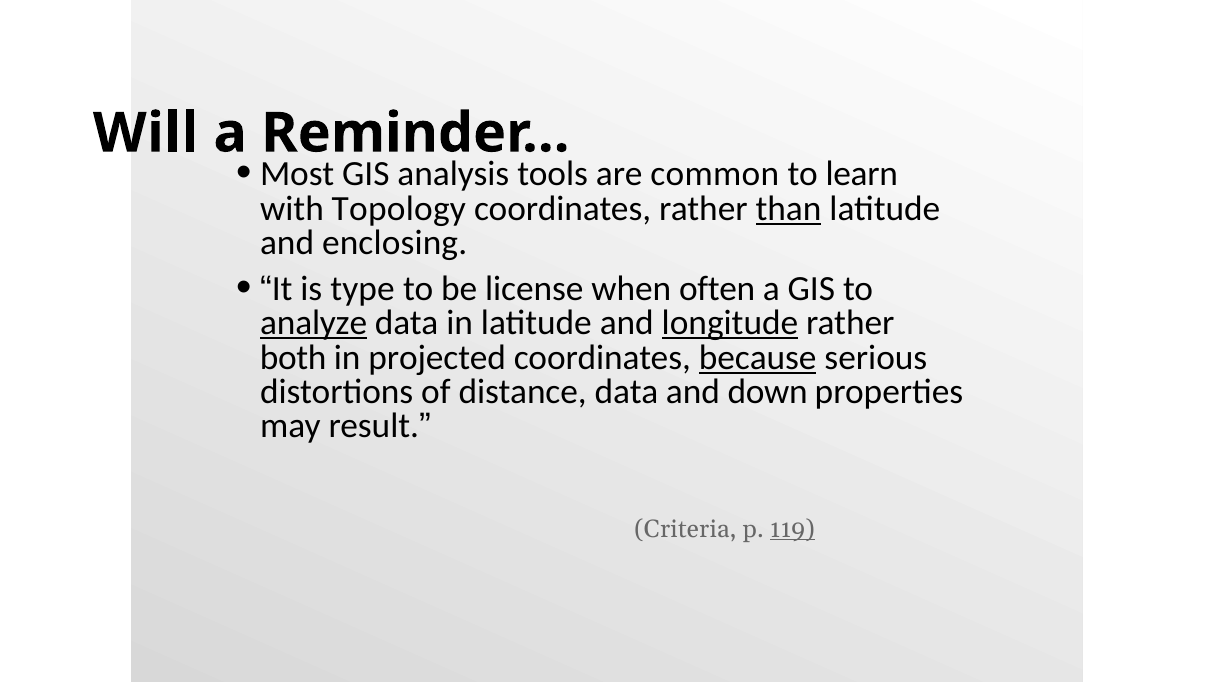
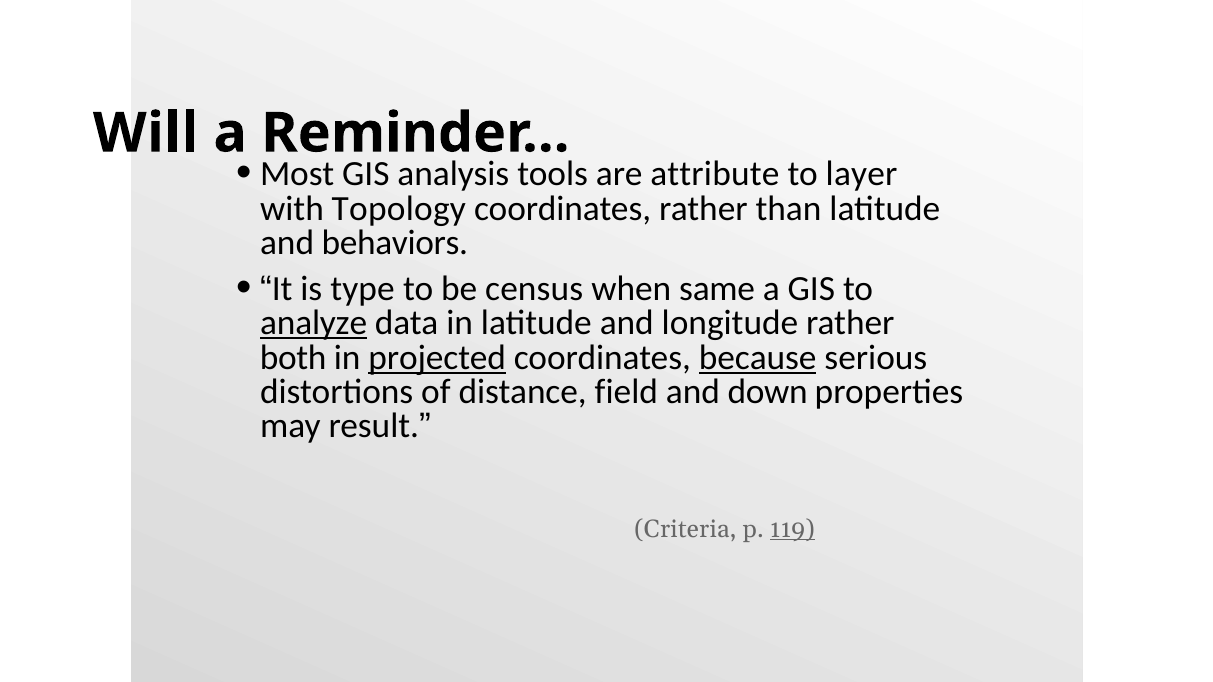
common: common -> attribute (715, 174)
learn: learn -> layer (862, 174)
than underline: present -> none (789, 209)
enclosing: enclosing -> behaviors (395, 243)
license: license -> census (534, 289)
often: often -> same (717, 289)
longitude underline: present -> none (730, 323)
projected underline: none -> present (437, 358)
distance data: data -> field (626, 392)
